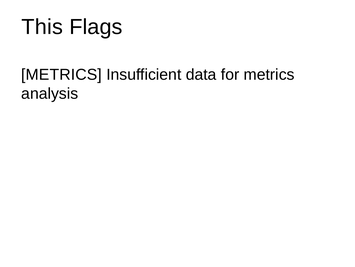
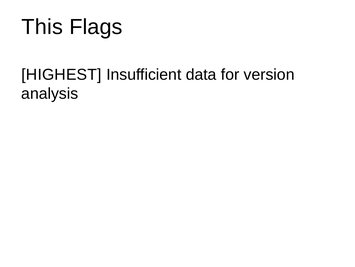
METRICS: METRICS -> HIGHEST (61, 74)
for metrics: metrics -> version (269, 74)
